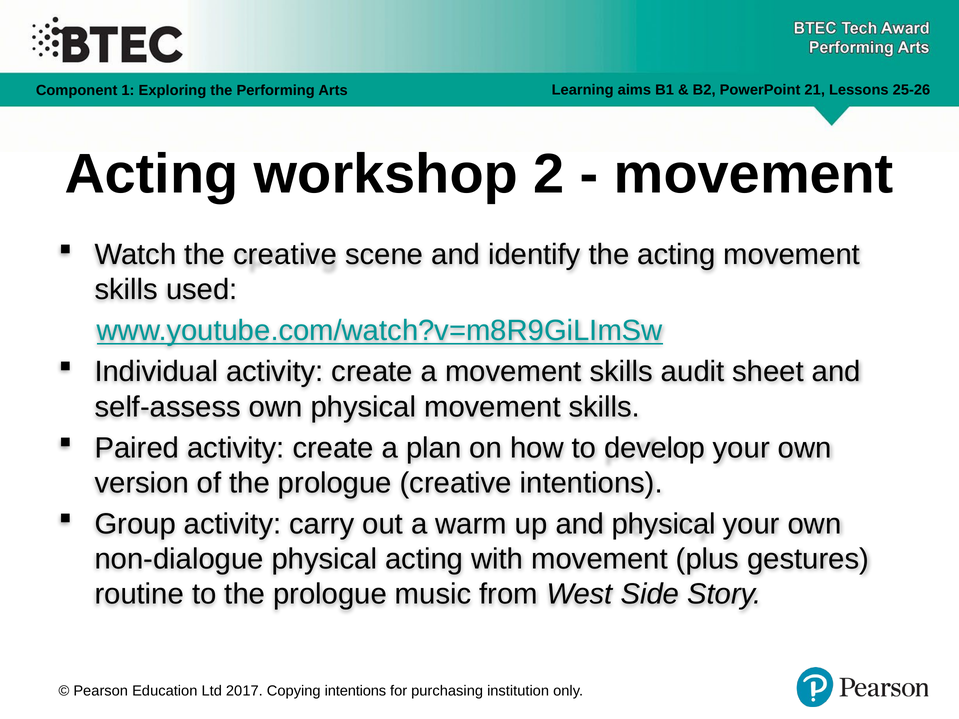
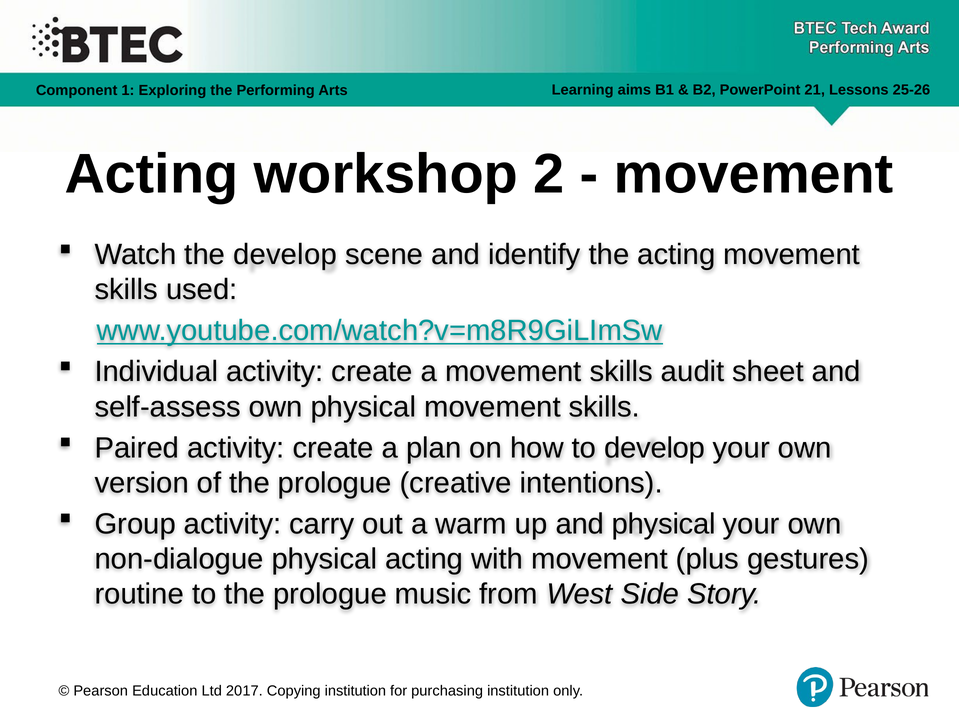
the creative: creative -> develop (285, 255)
Copying intentions: intentions -> institution (355, 691)
